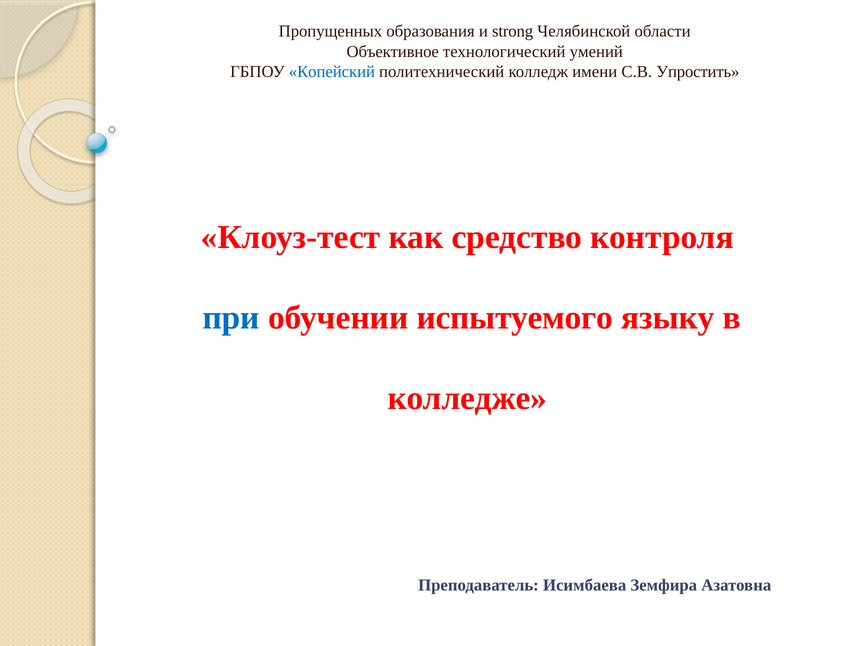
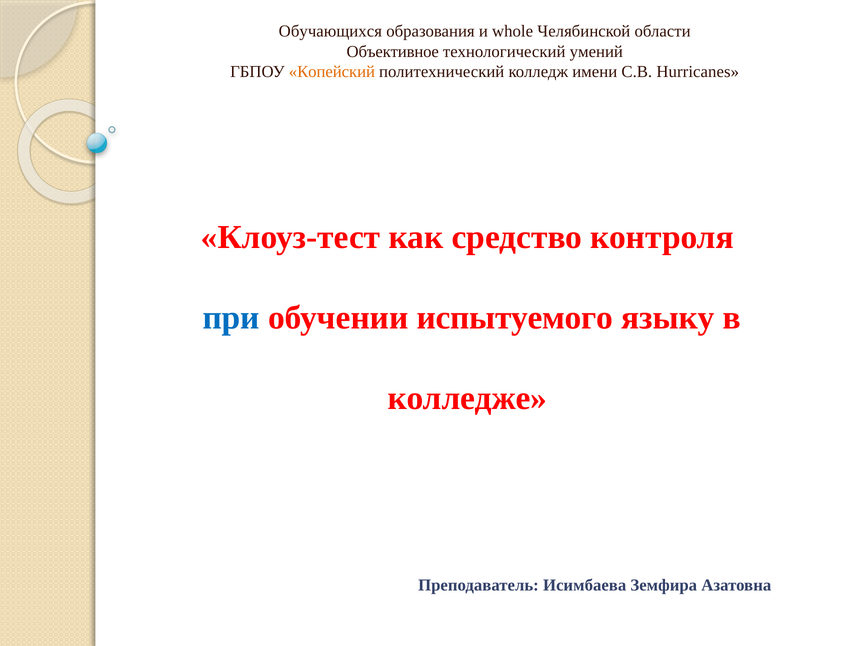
Пропущенных: Пропущенных -> Обучающихся (330, 31)
strong: strong -> whole (513, 31)
Копейский colour: blue -> orange (332, 72)
Упростить: Упростить -> Hurricanes (698, 72)
